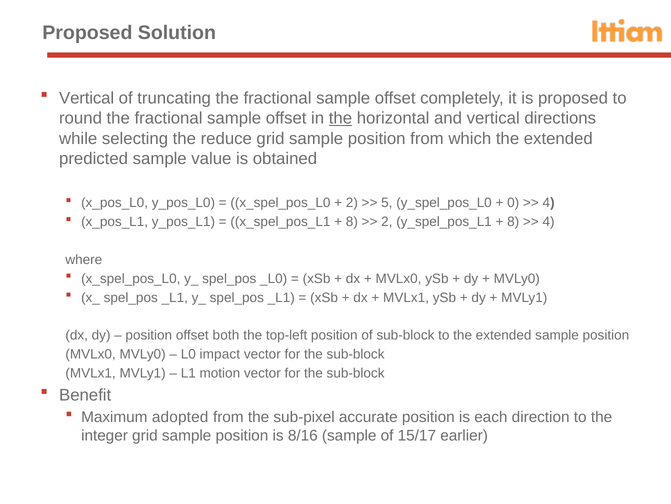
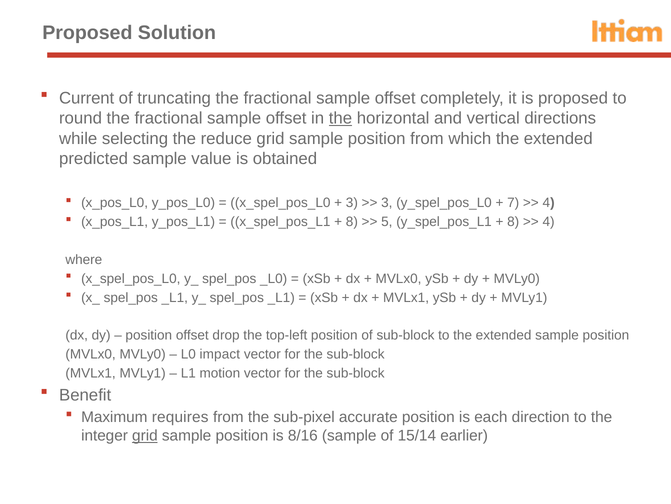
Vertical: Vertical -> Current (87, 98)
2: 2 -> 3 (352, 203)
5: 5 -> 3 (387, 203)
0: 0 -> 7 (513, 203)
2: 2 -> 5 (387, 221)
both: both -> drop (226, 335)
adopted: adopted -> requires (180, 417)
grid underline: none -> present (145, 435)
15/17: 15/17 -> 15/14 (417, 435)
